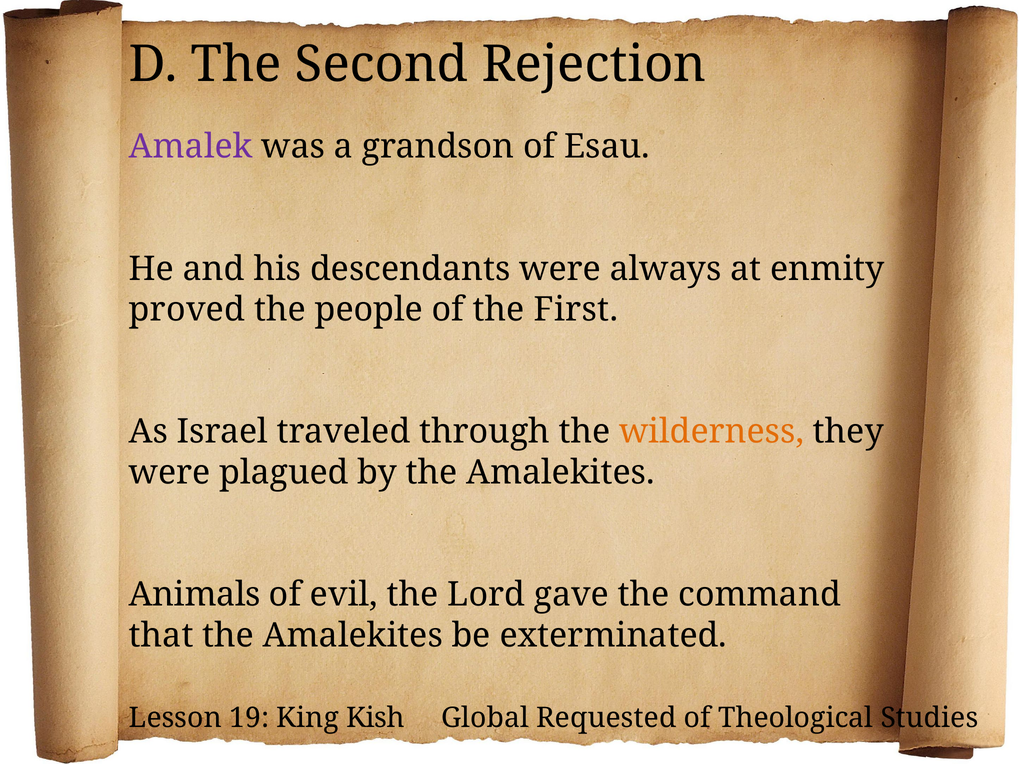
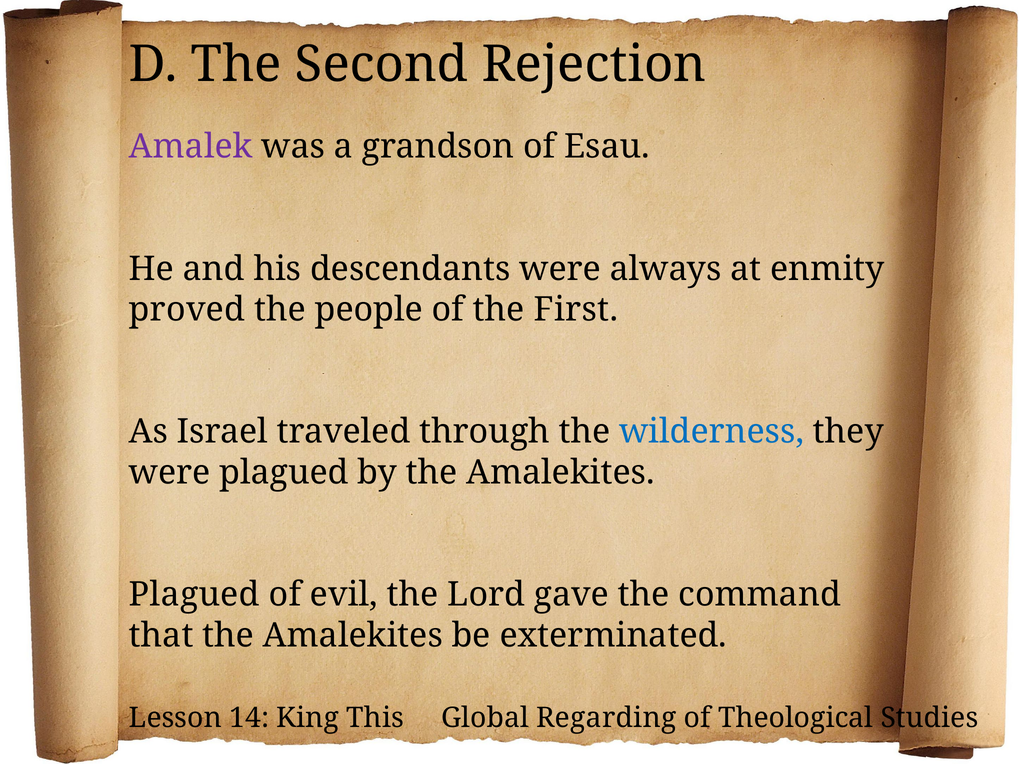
wilderness colour: orange -> blue (712, 432)
Animals: Animals -> Plagued (194, 595)
19: 19 -> 14 (249, 718)
Kish: Kish -> This (375, 718)
Requested: Requested -> Regarding (606, 718)
